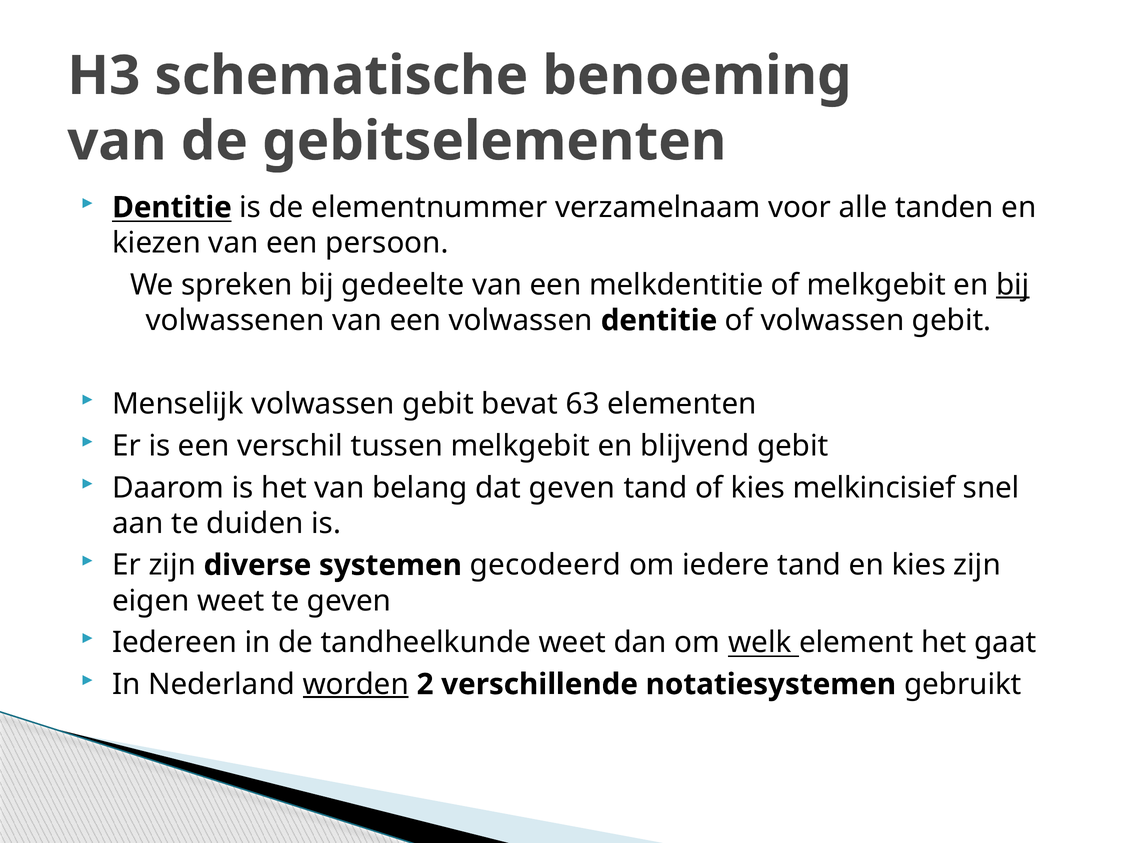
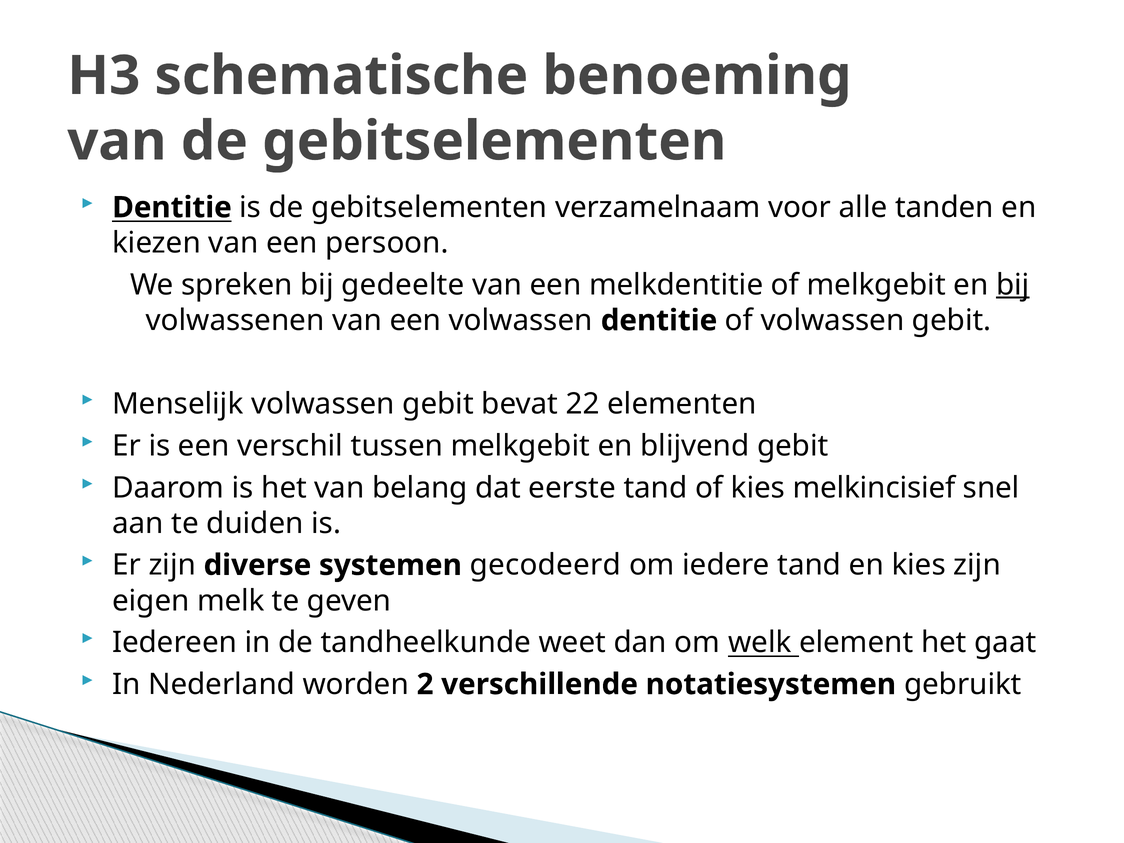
is de elementnummer: elementnummer -> gebitselementen (429, 207)
63: 63 -> 22 (583, 404)
dat geven: geven -> eerste (572, 488)
eigen weet: weet -> melk (231, 601)
worden underline: present -> none (356, 684)
